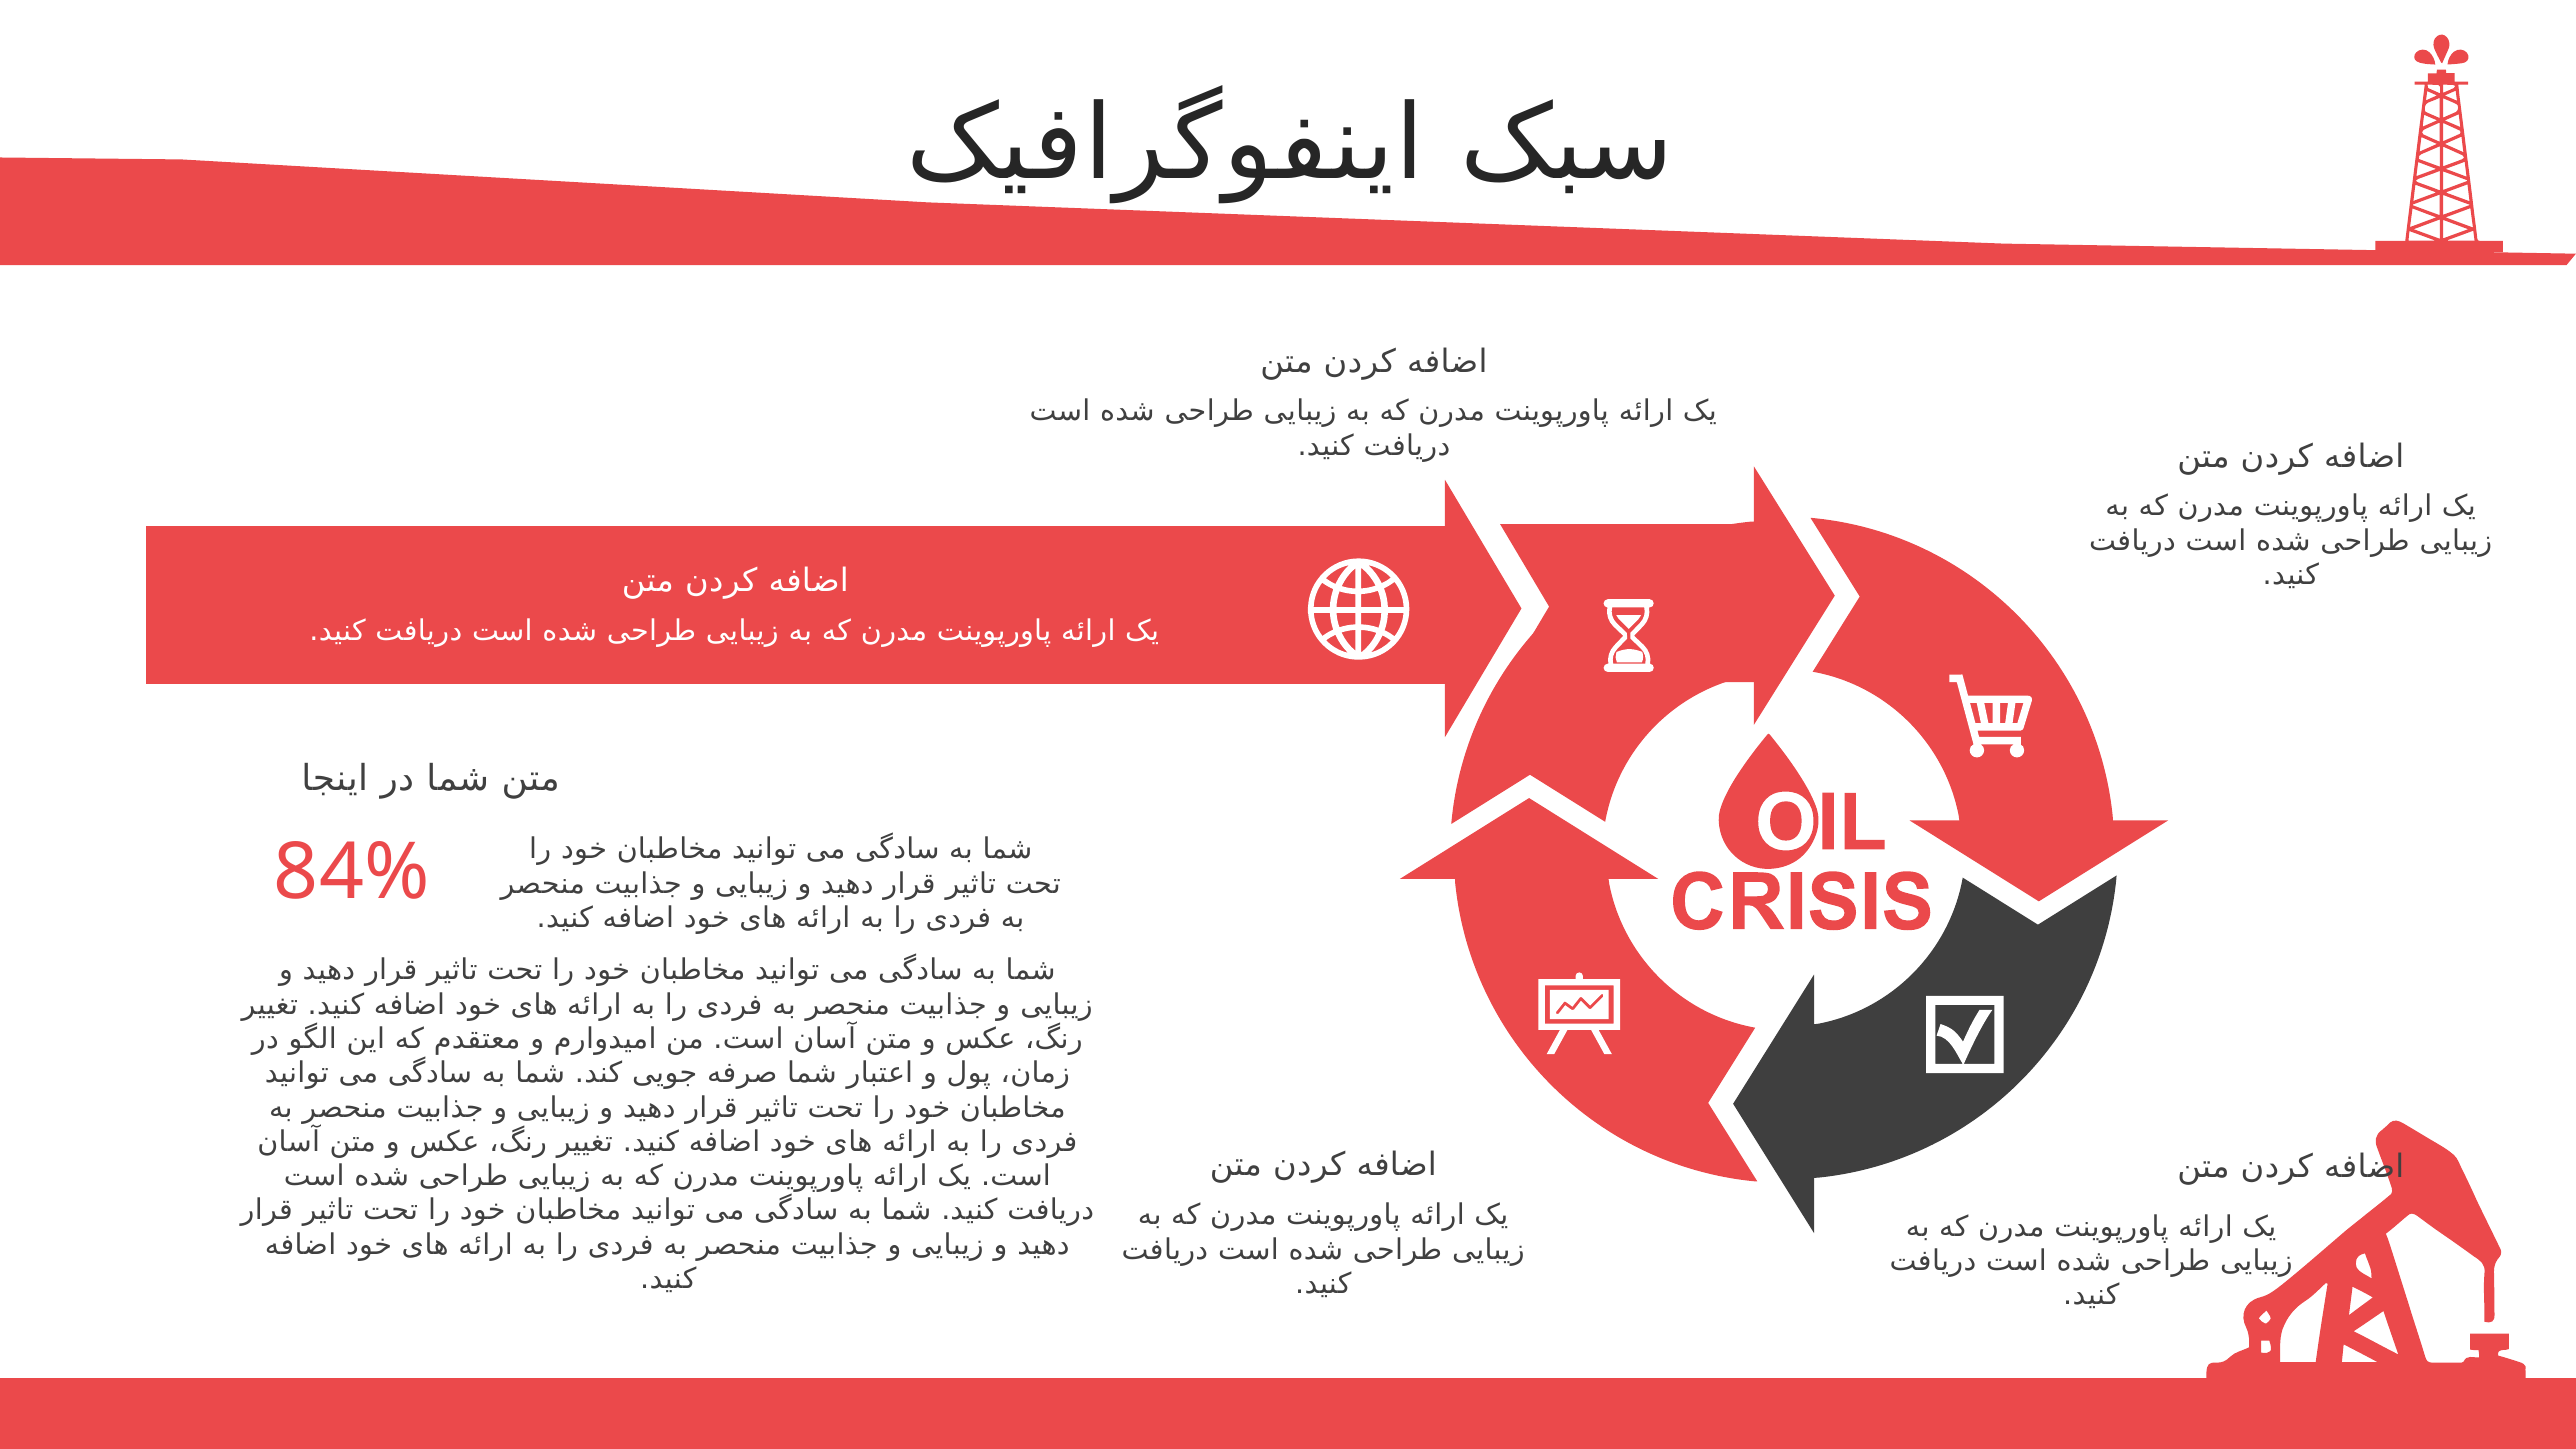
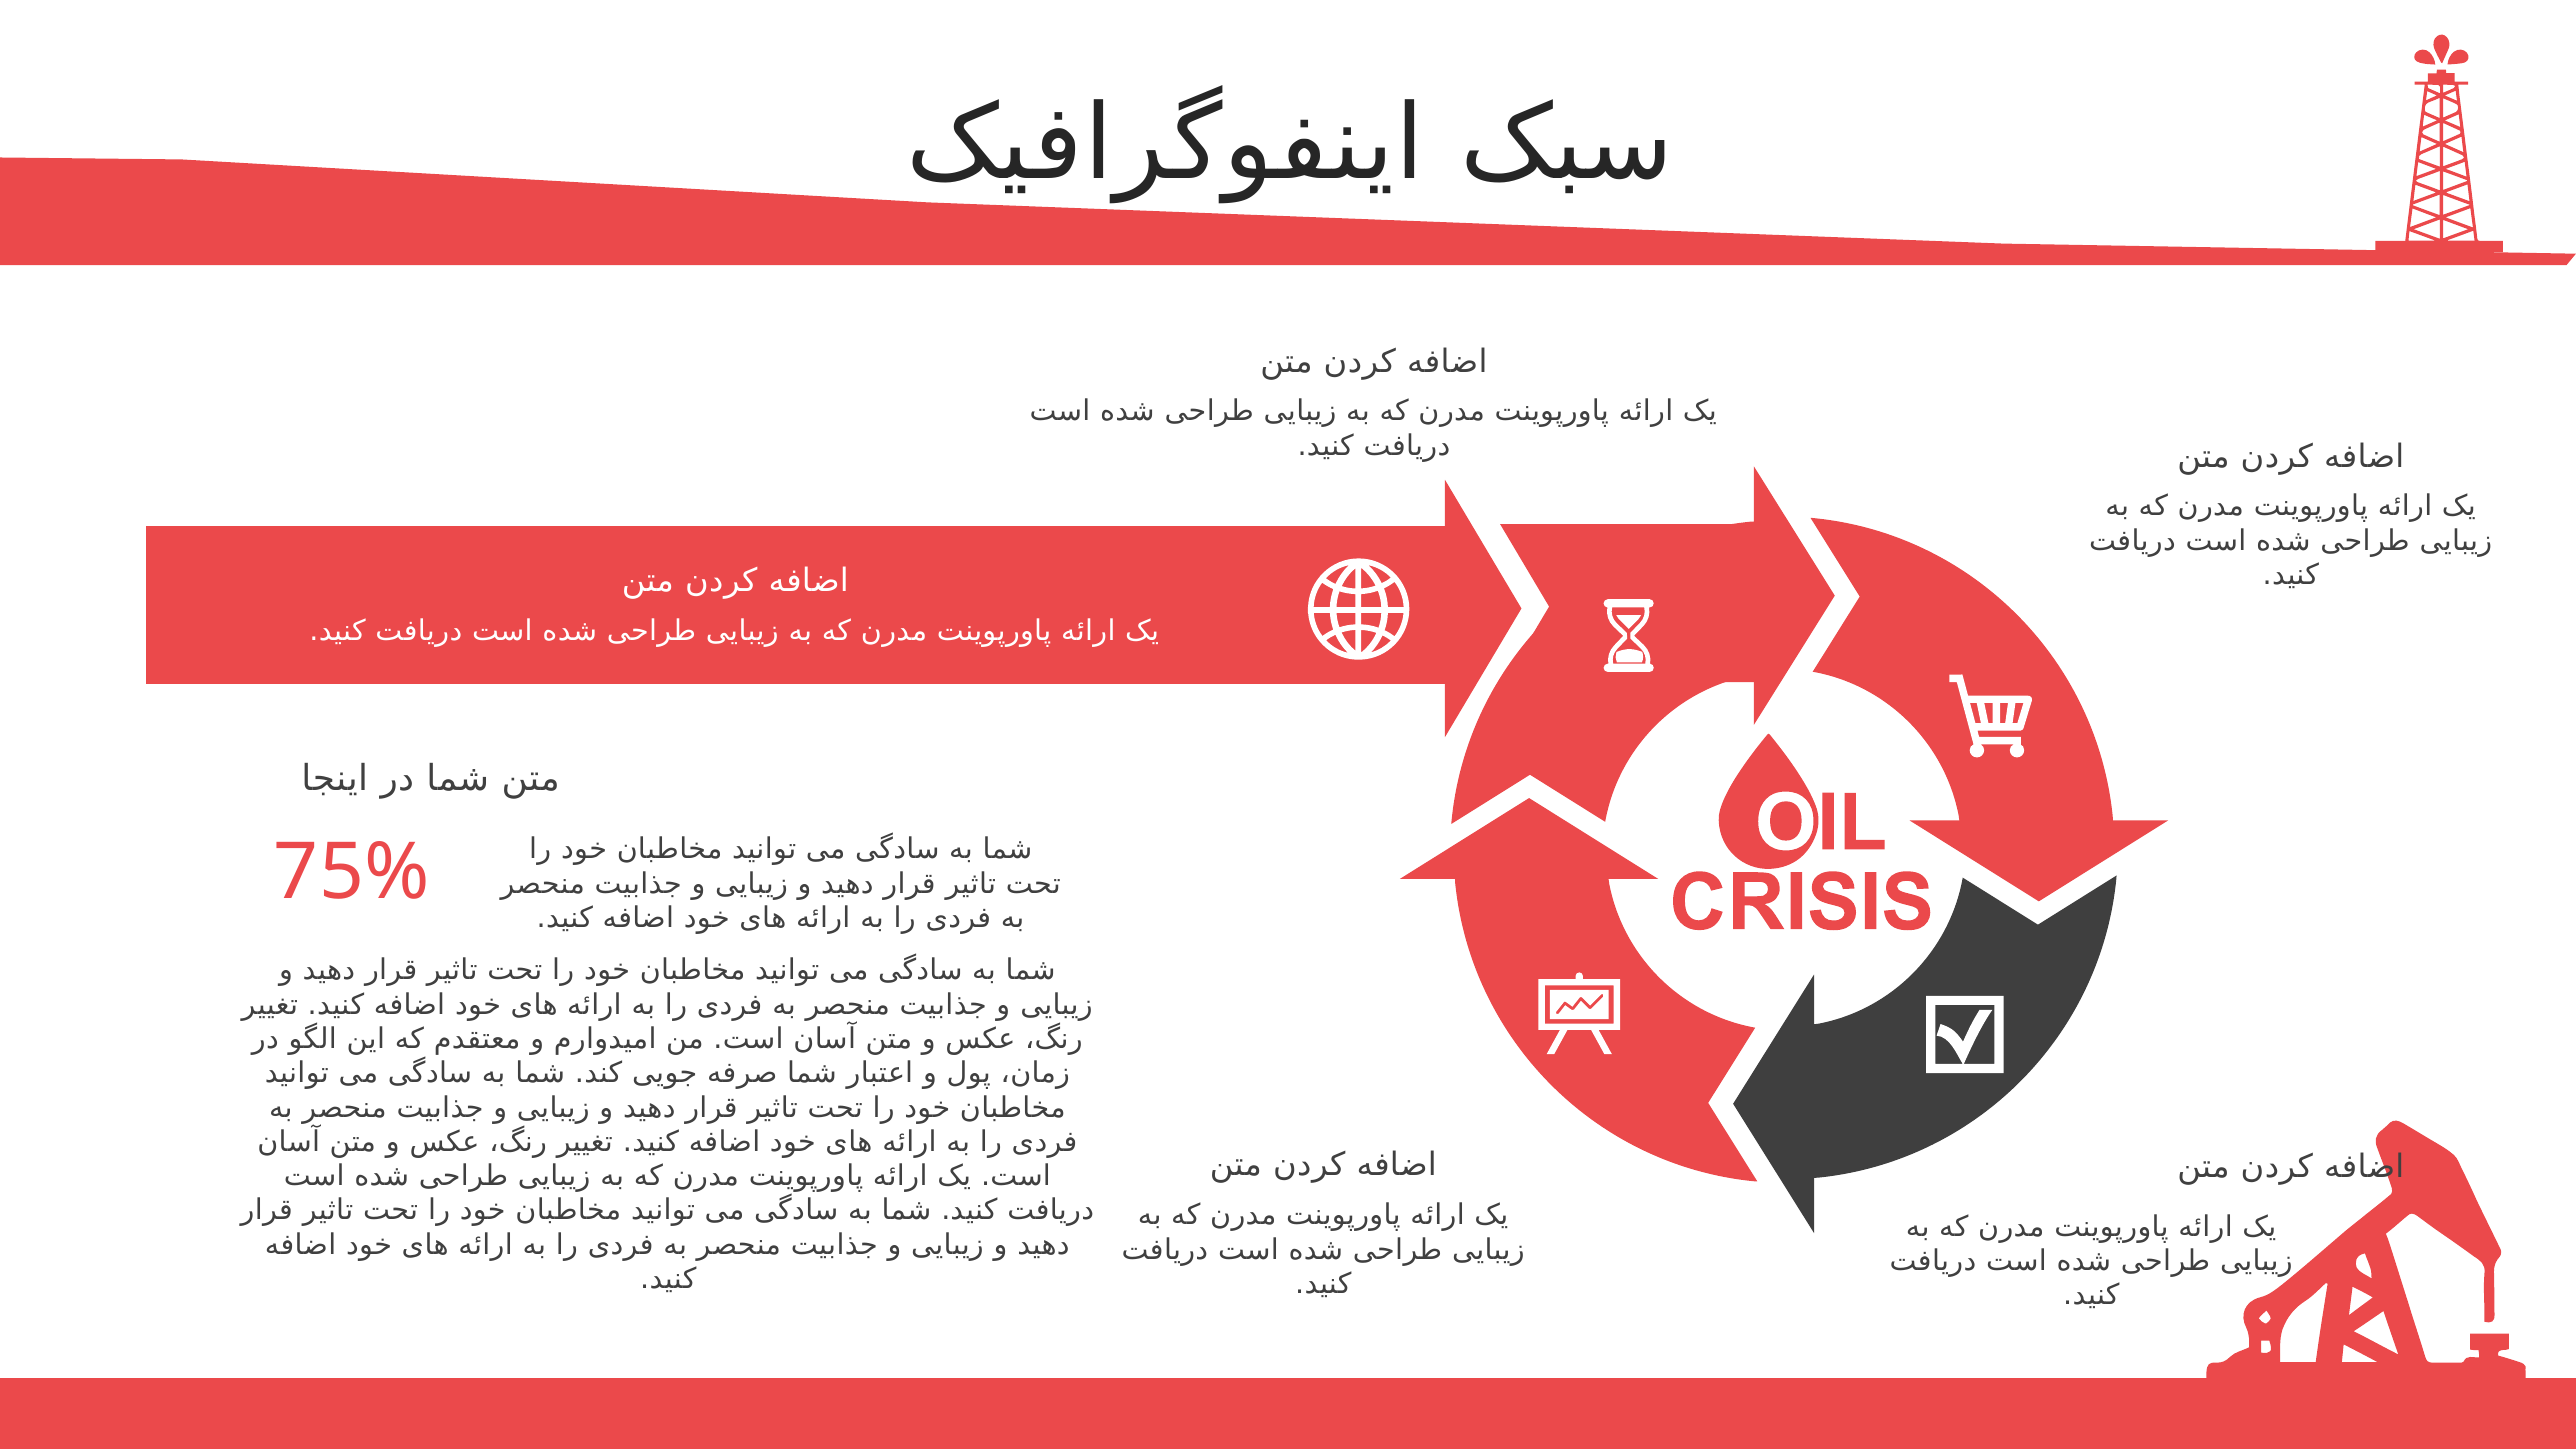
84%: 84% -> 75% (352, 873)
